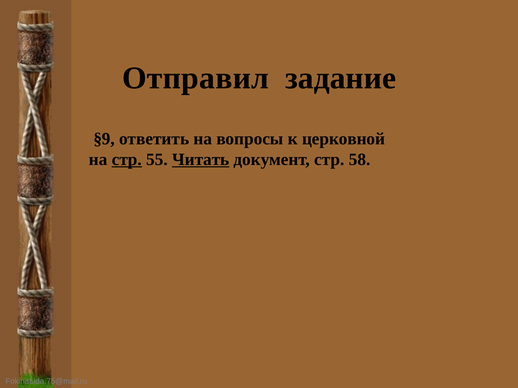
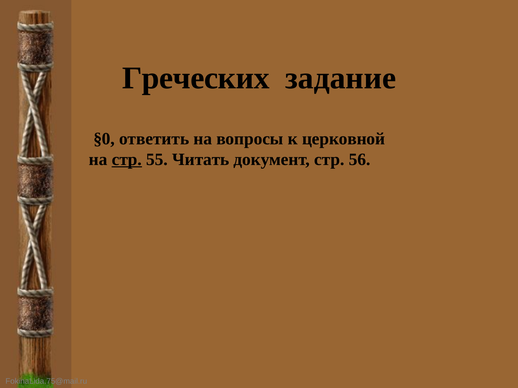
Отправил: Отправил -> Греческих (196, 78)
§9: §9 -> §0 (104, 139)
Читать underline: present -> none (201, 160)
58: 58 -> 56 (360, 160)
